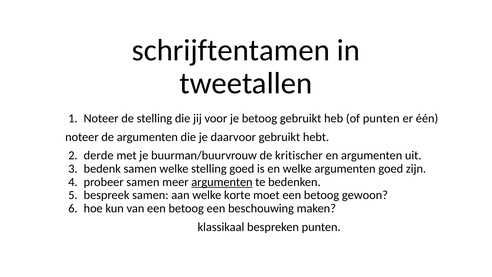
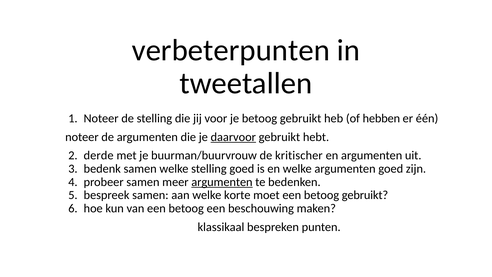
schrijftentamen: schrijftentamen -> verbeterpunten (231, 50)
of punten: punten -> hebben (381, 118)
daarvoor underline: none -> present (233, 137)
een betoog gewoon: gewoon -> gebruikt (365, 195)
